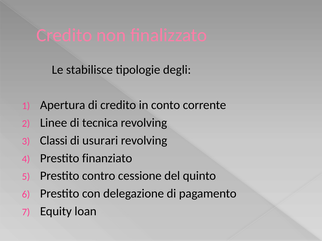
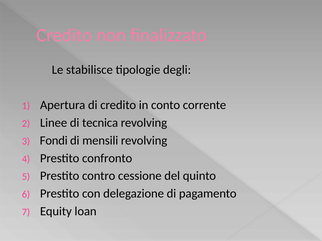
Classi: Classi -> Fondi (54, 141)
usurari: usurari -> mensili (100, 141)
finanziato: finanziato -> confronto (107, 158)
